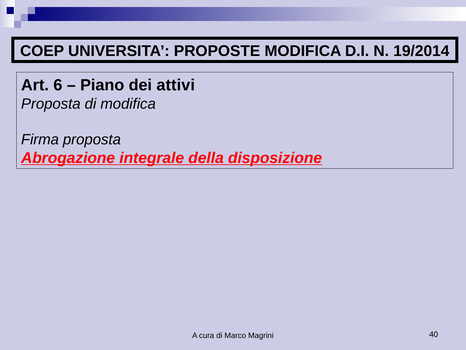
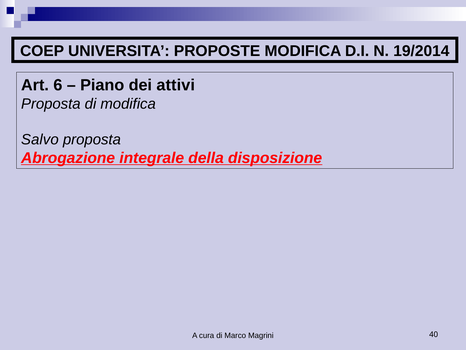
Firma: Firma -> Salvo (40, 139)
